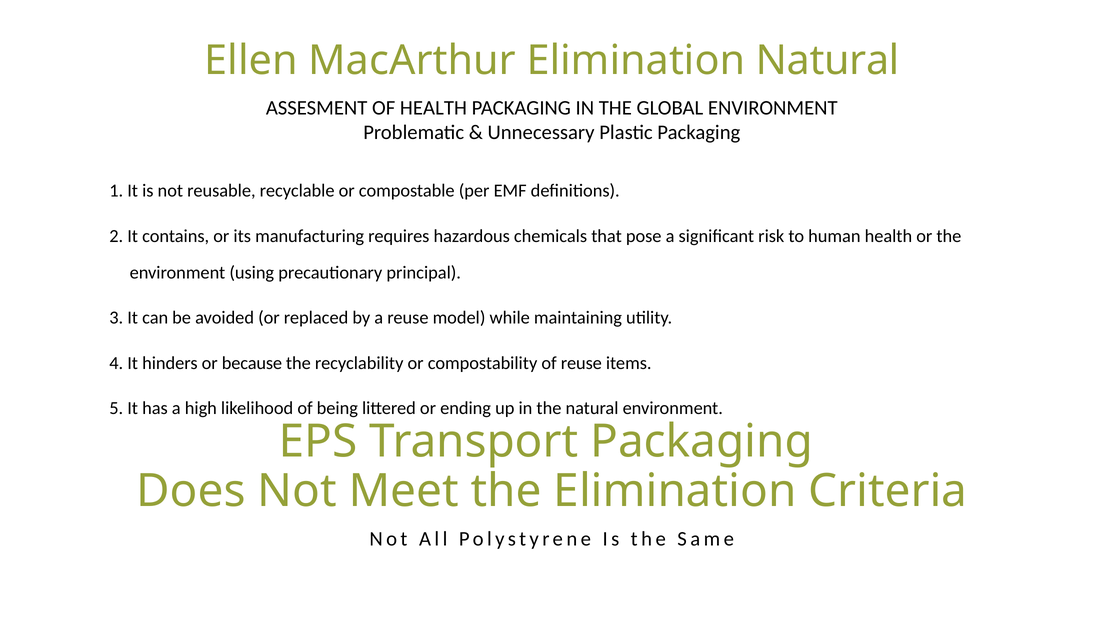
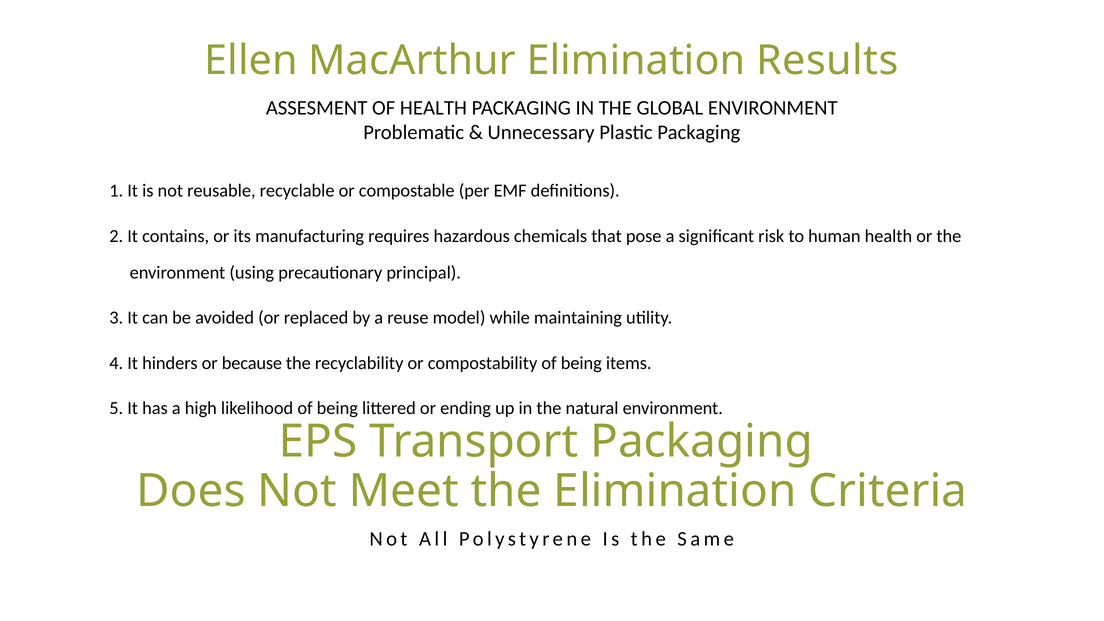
Elimination Natural: Natural -> Results (827, 61)
compostability of reuse: reuse -> being (581, 363)
